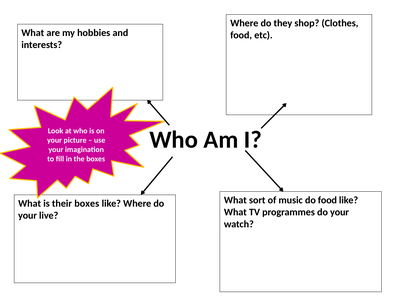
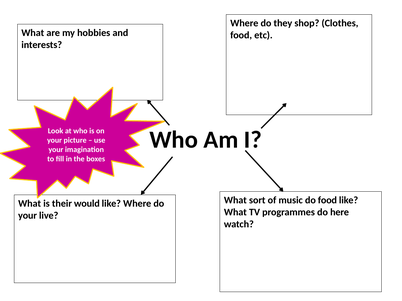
their boxes: boxes -> would (87, 204)
programmes do your: your -> here (340, 213)
